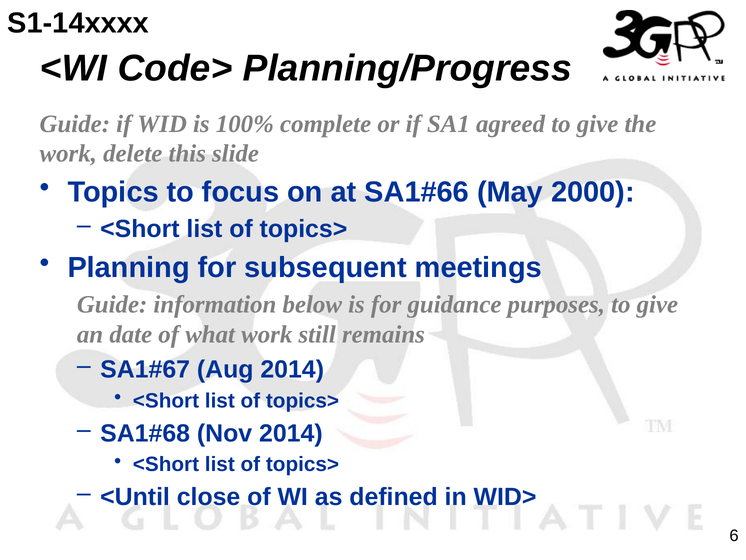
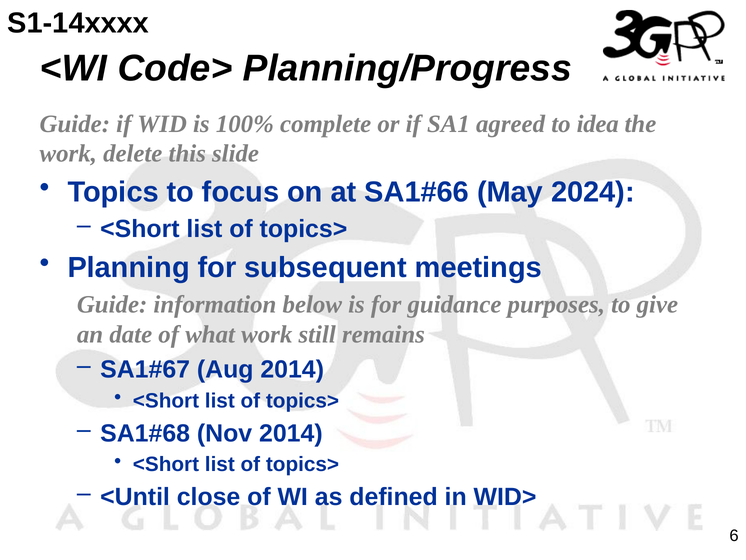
agreed to give: give -> idea (598, 124)
2000: 2000 -> 2024 (593, 192)
